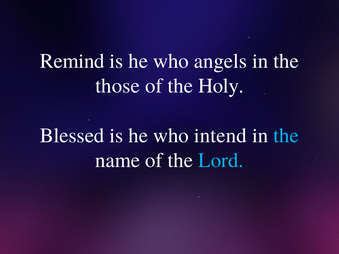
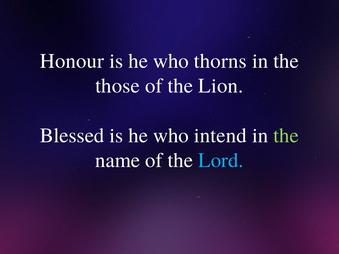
Remind: Remind -> Honour (72, 61)
angels: angels -> thorns (220, 61)
Holy: Holy -> Lion (221, 86)
the colour: light blue -> light green (286, 136)
